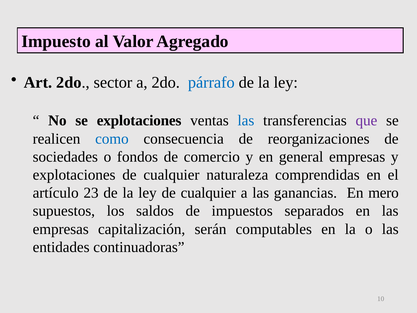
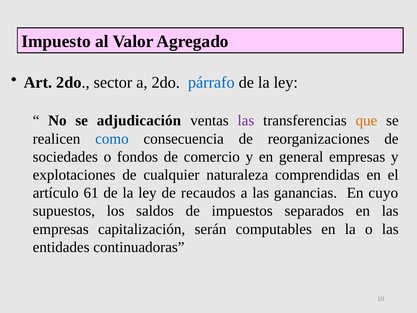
se explotaciones: explotaciones -> adjudicación (139, 121)
las colour: blue -> purple (246, 121)
que colour: purple -> orange (366, 121)
23: 23 -> 61 (91, 193)
ley de cualquier: cualquier -> recaudos (208, 193)
mero: mero -> cuyo (383, 193)
